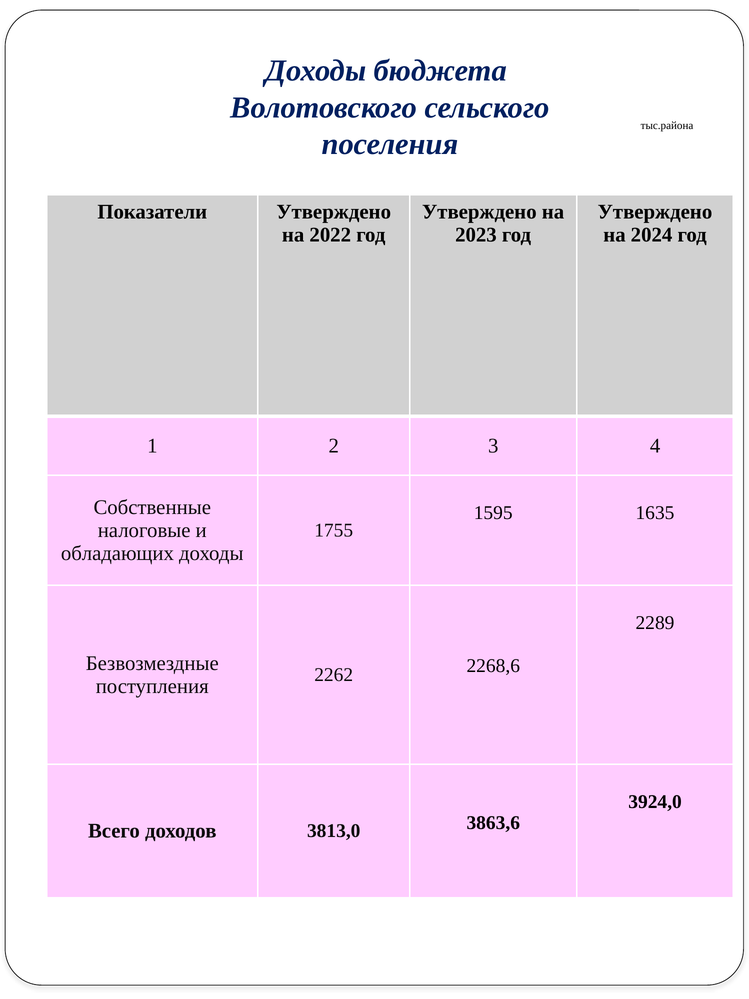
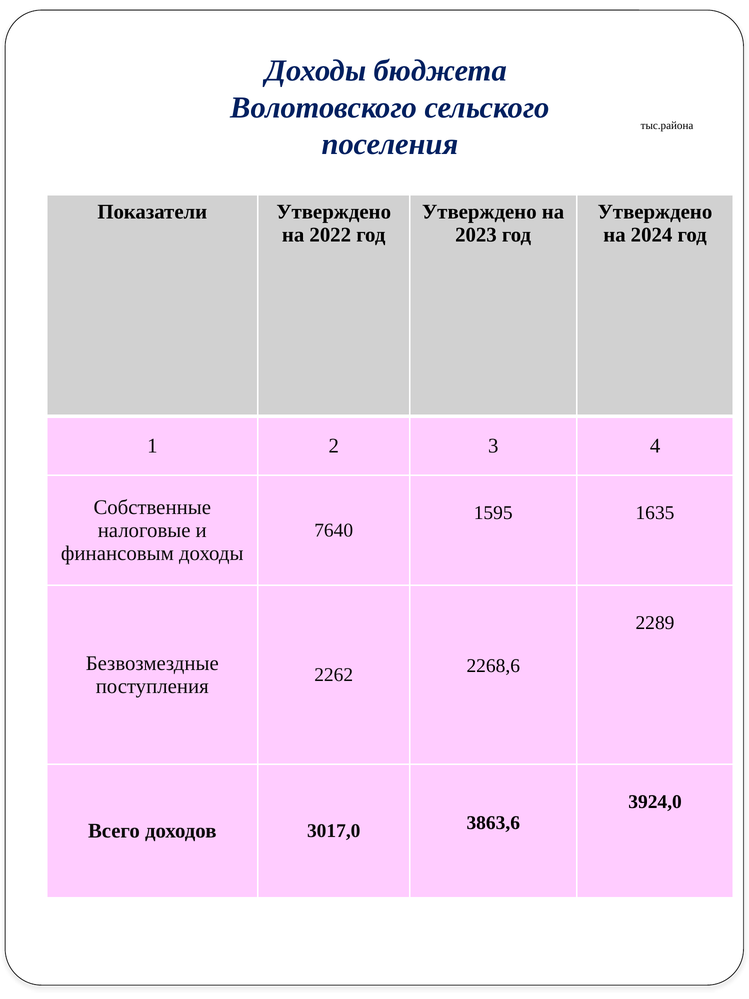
1755: 1755 -> 7640 (334, 530)
обладающих: обладающих -> финансовым (117, 553)
3813,0: 3813,0 -> 3017,0 (334, 831)
